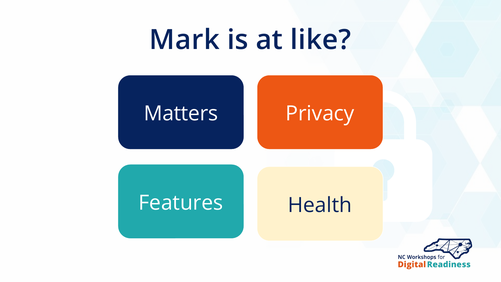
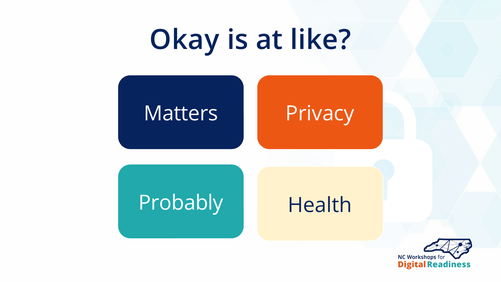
Mark: Mark -> Okay (184, 40)
Features: Features -> Probably (181, 203)
